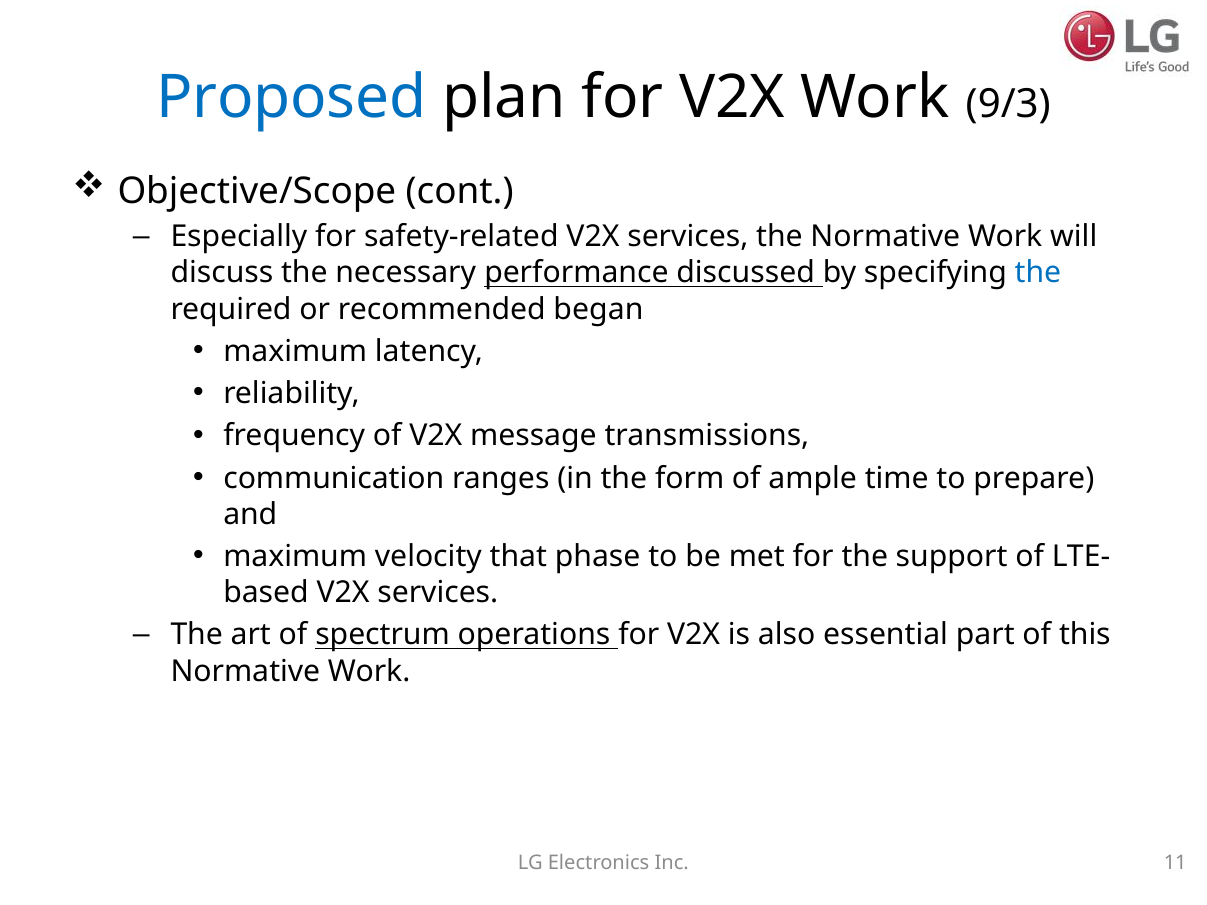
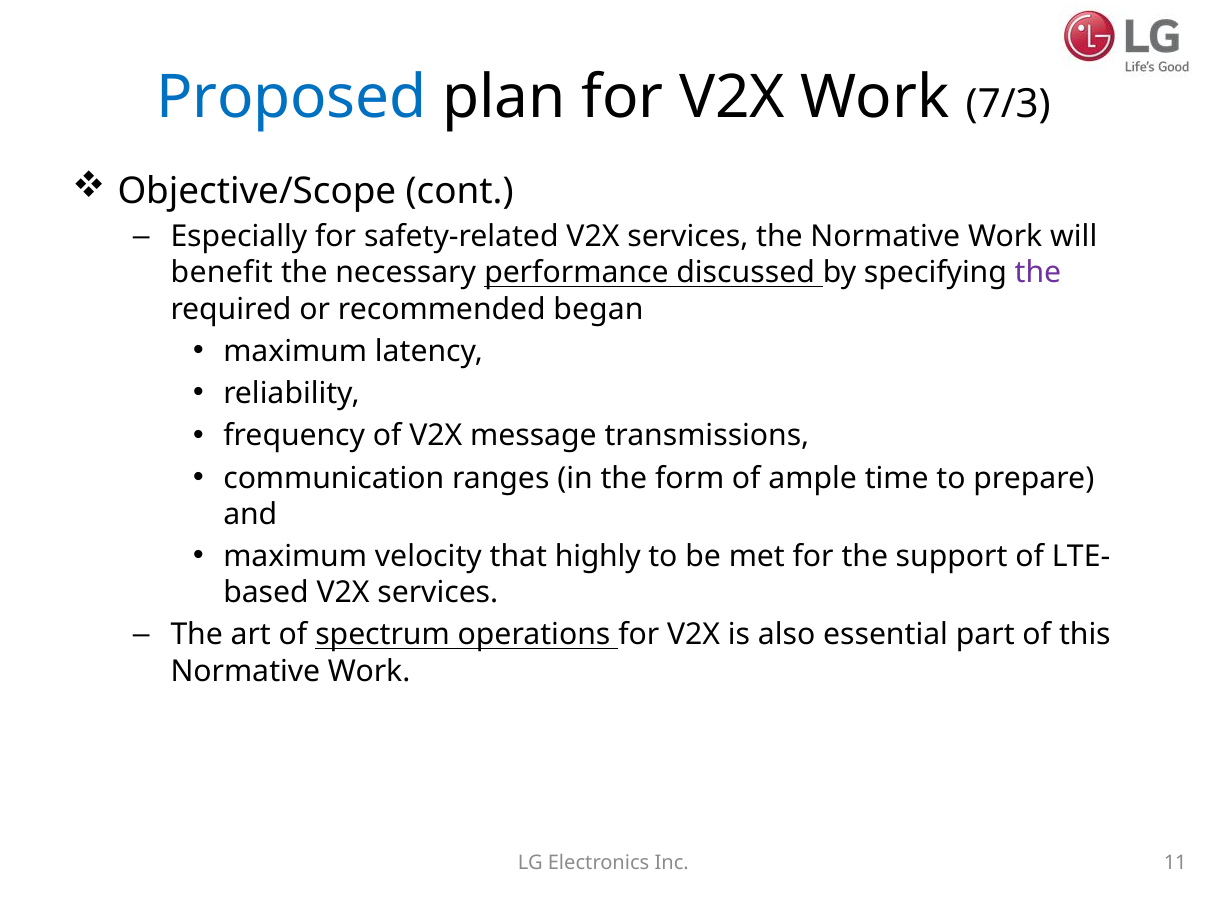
9/3: 9/3 -> 7/3 (1008, 104)
discuss: discuss -> benefit (222, 273)
the colour: blue -> purple (1038, 273)
phase: phase -> highly (598, 557)
